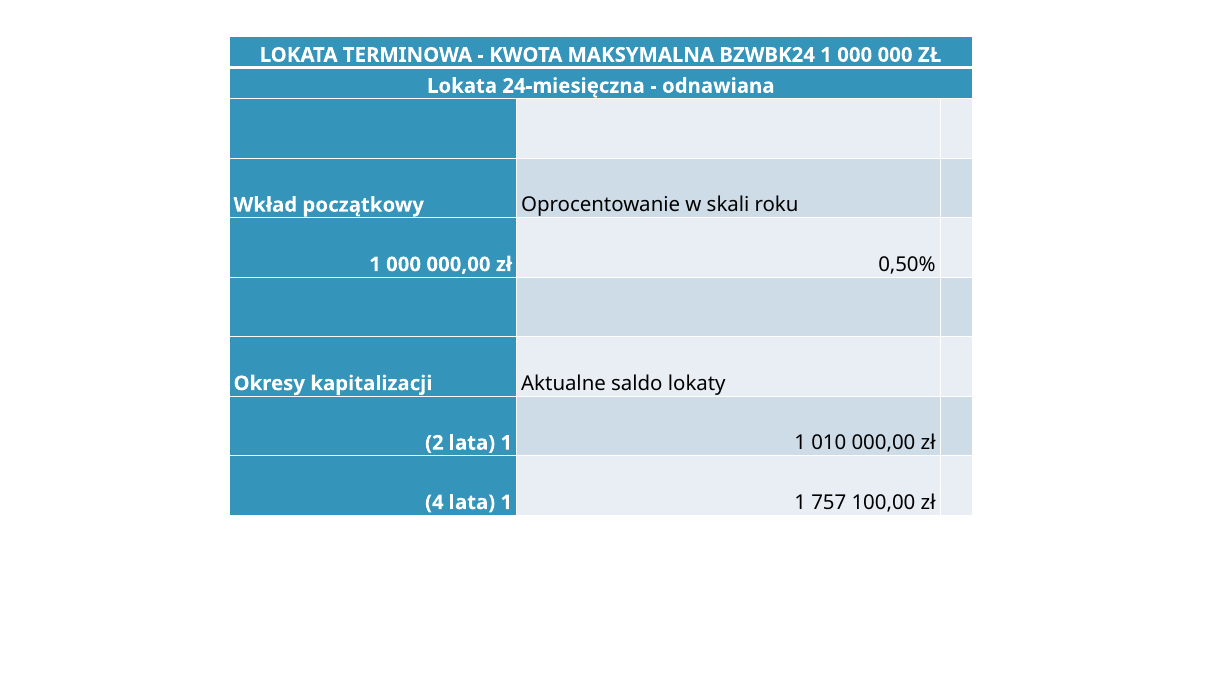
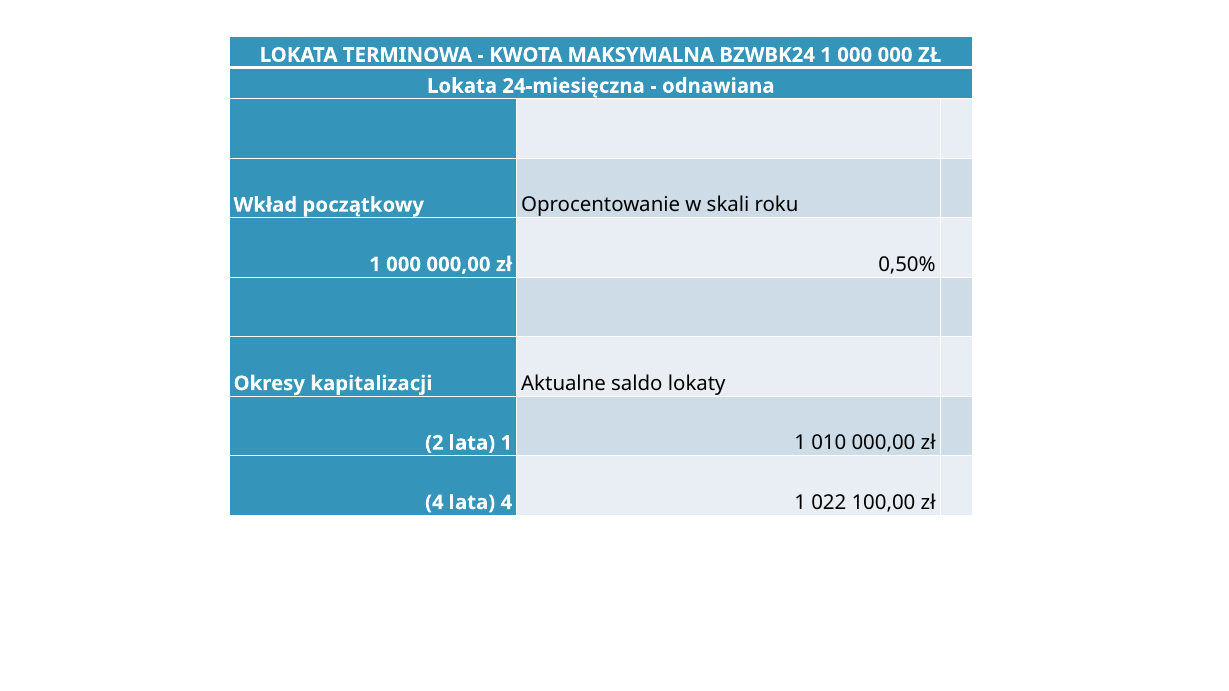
4 lata 1: 1 -> 4 (506, 503)
757: 757 -> 022 (829, 503)
